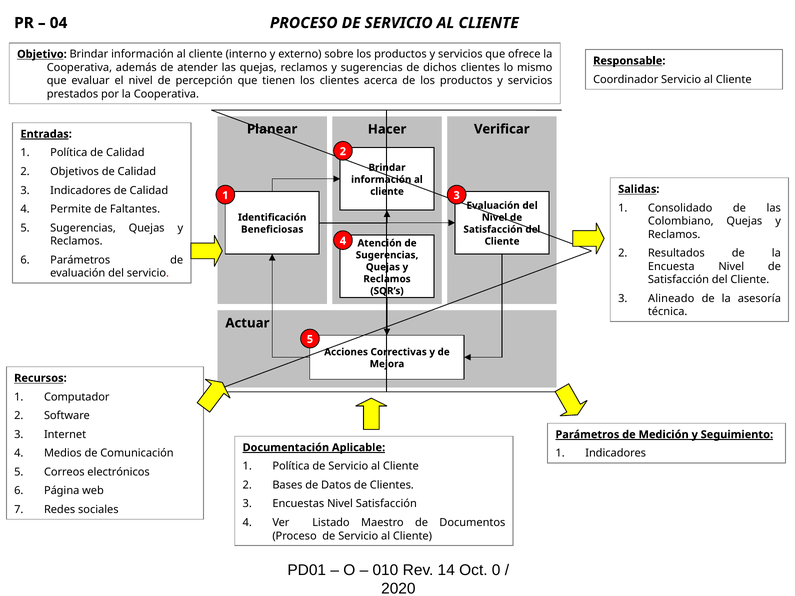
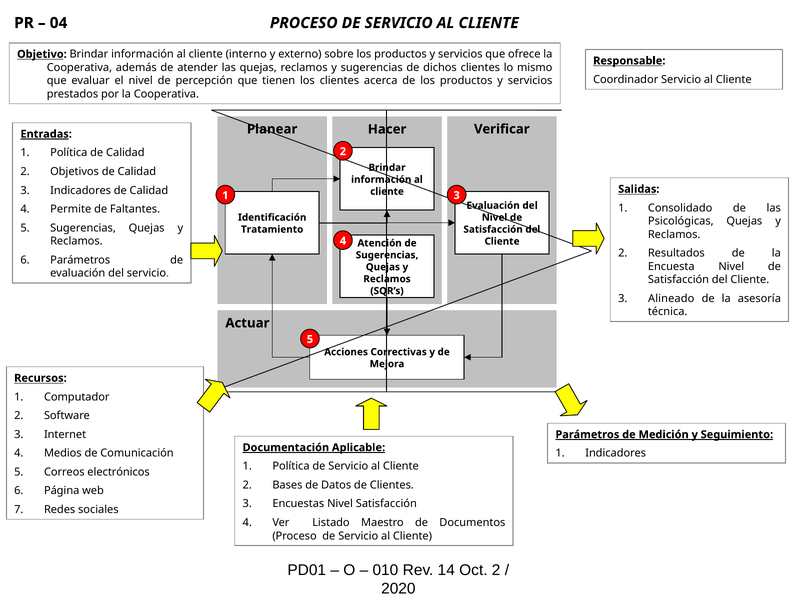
Colombiano: Colombiano -> Psicológicas (681, 221)
Beneficiosas: Beneficiosas -> Tratamiento (272, 229)
Oct 0: 0 -> 2 (496, 570)
